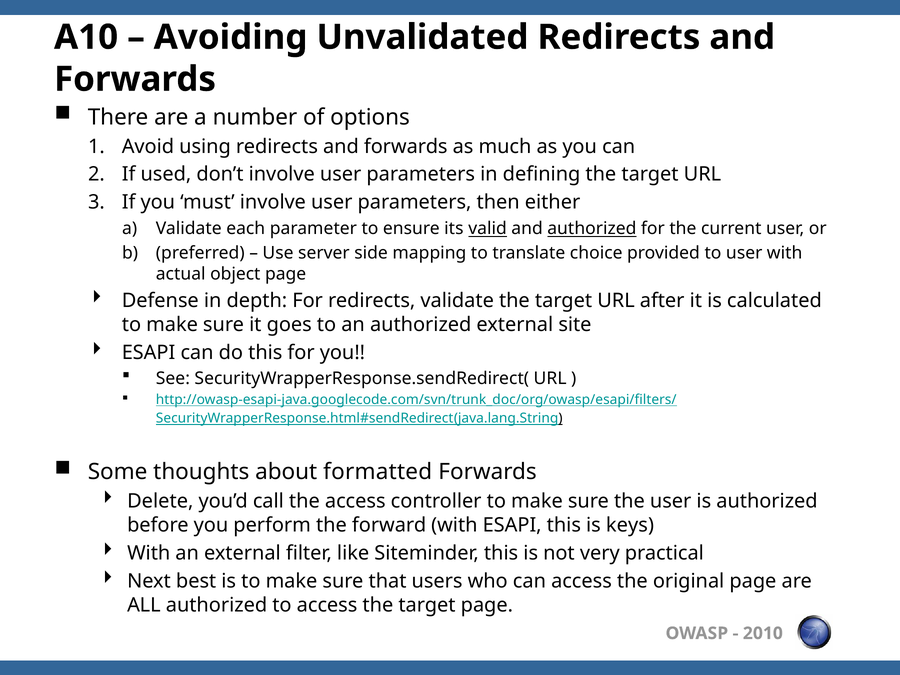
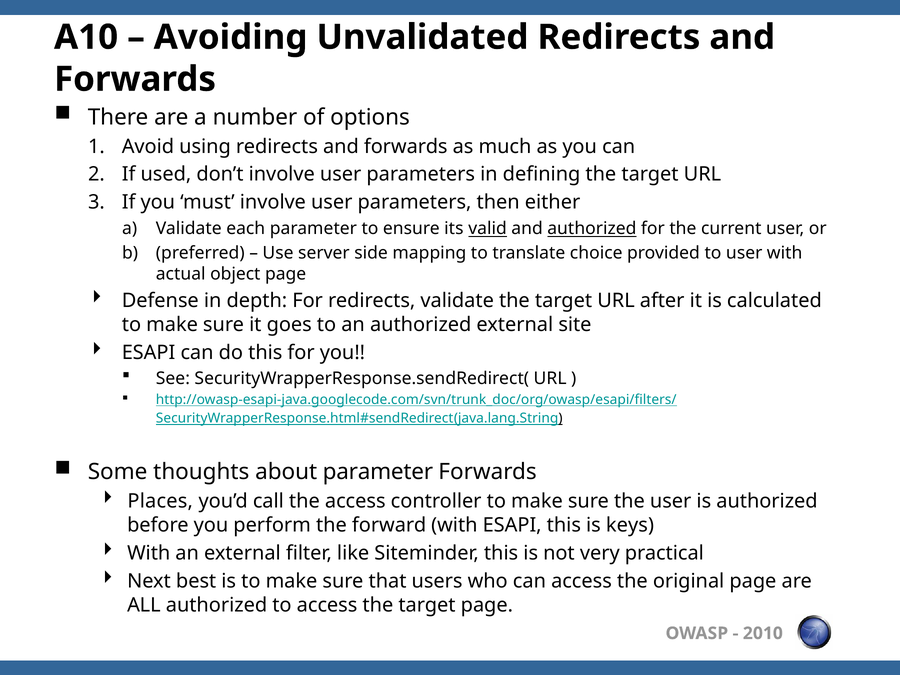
about formatted: formatted -> parameter (378, 472)
Delete: Delete -> Places (160, 501)
